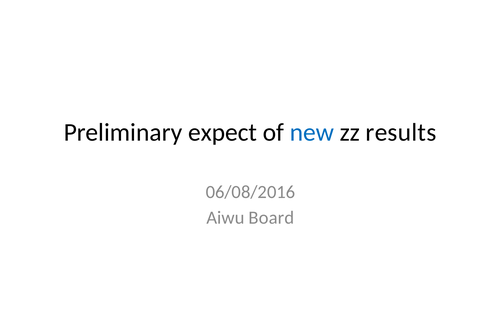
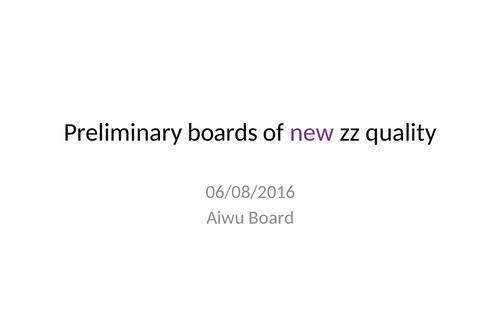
expect: expect -> boards (223, 133)
new colour: blue -> purple (312, 133)
results: results -> quality (401, 133)
